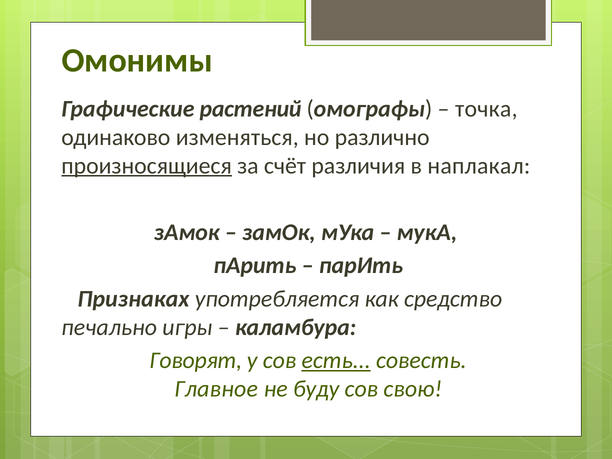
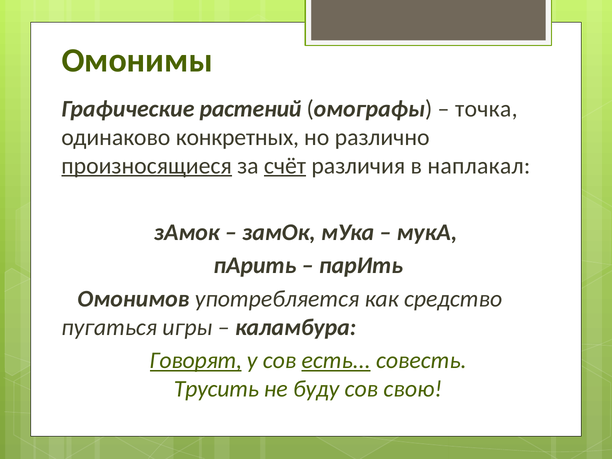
изменяться: изменяться -> конкретных (237, 137)
счёт underline: none -> present (285, 166)
Признаках: Признаках -> Омонимов (133, 299)
печально: печально -> пугаться (109, 327)
Говорят underline: none -> present (196, 361)
Главное: Главное -> Трусить (216, 389)
